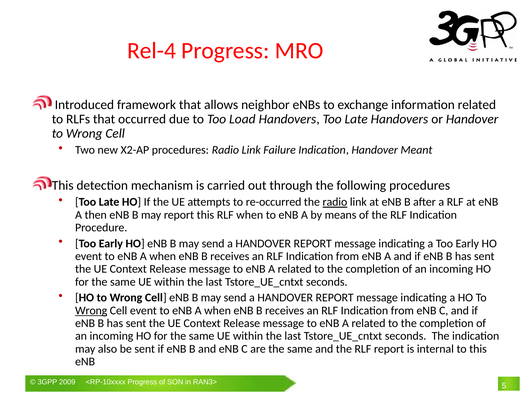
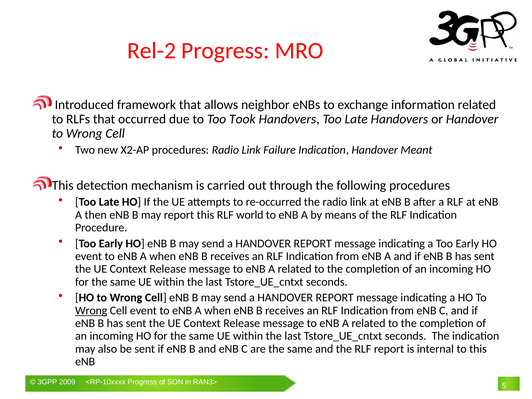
Rel-4: Rel-4 -> Rel-2 (152, 51)
Load: Load -> Took (242, 119)
radio underline: present -> none (335, 202)
RLF when: when -> world (250, 215)
